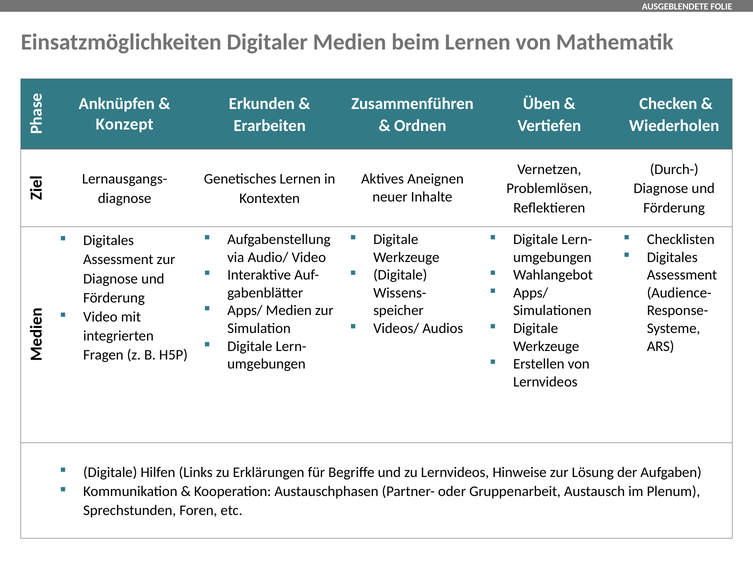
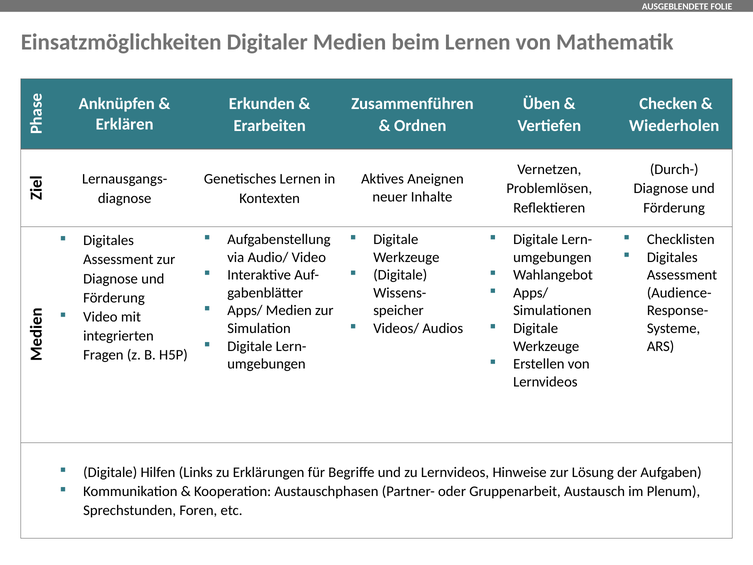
Konzept: Konzept -> Erklären (125, 124)
